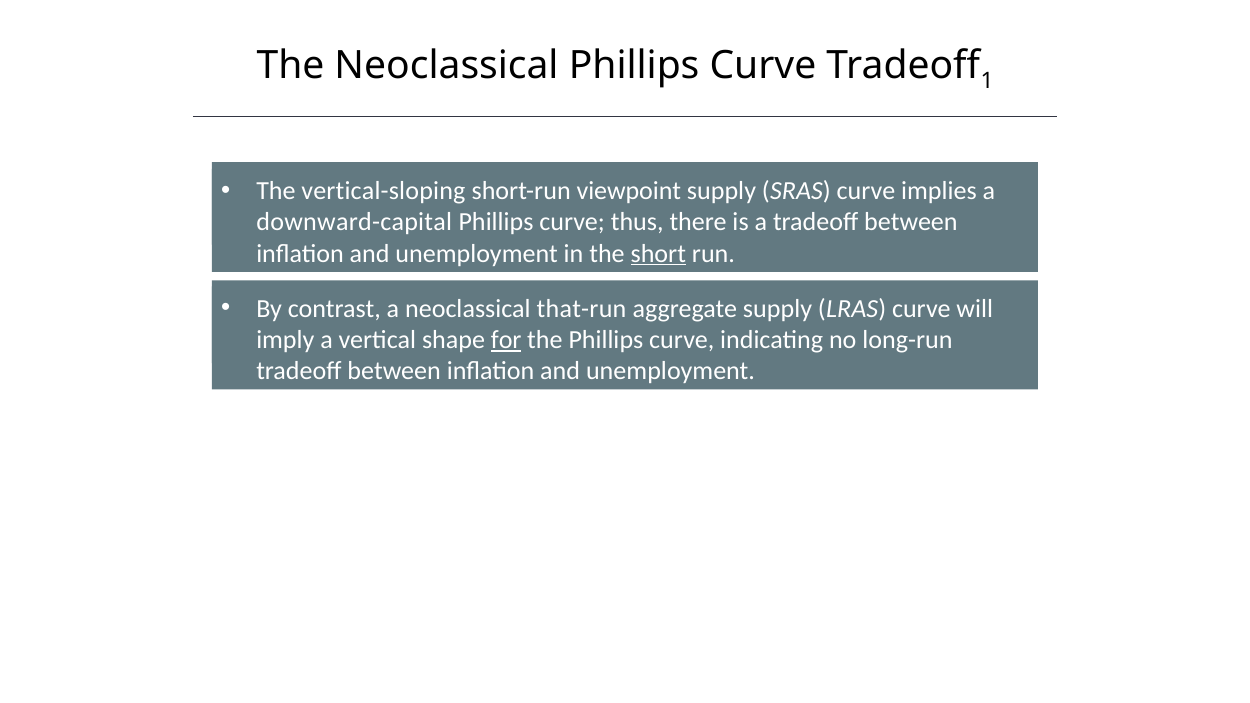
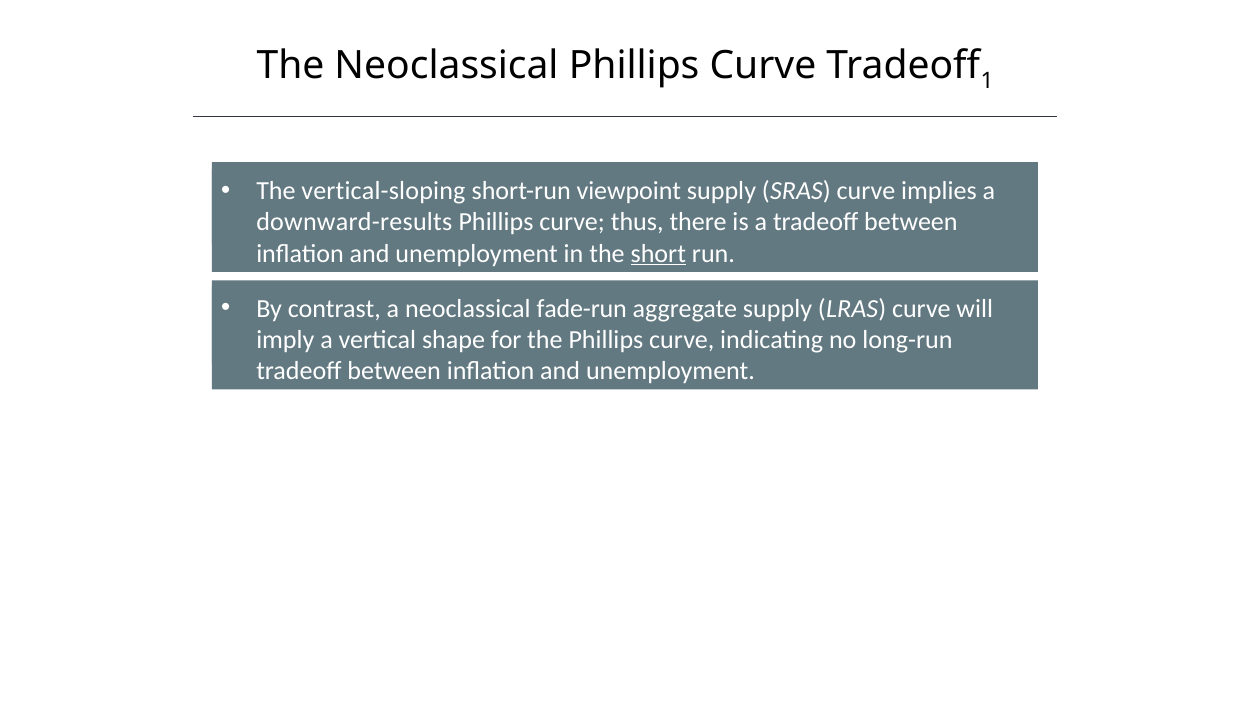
downward-capital: downward-capital -> downward-results (354, 222)
that-run: that-run -> fade-run (582, 309)
for underline: present -> none (506, 340)
